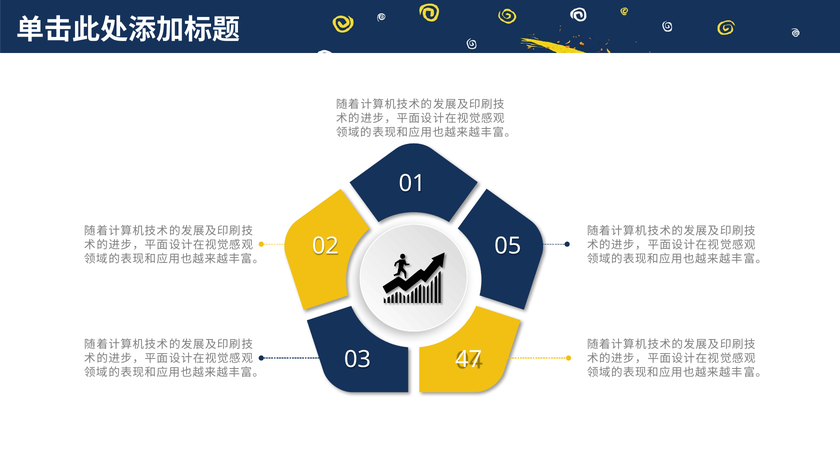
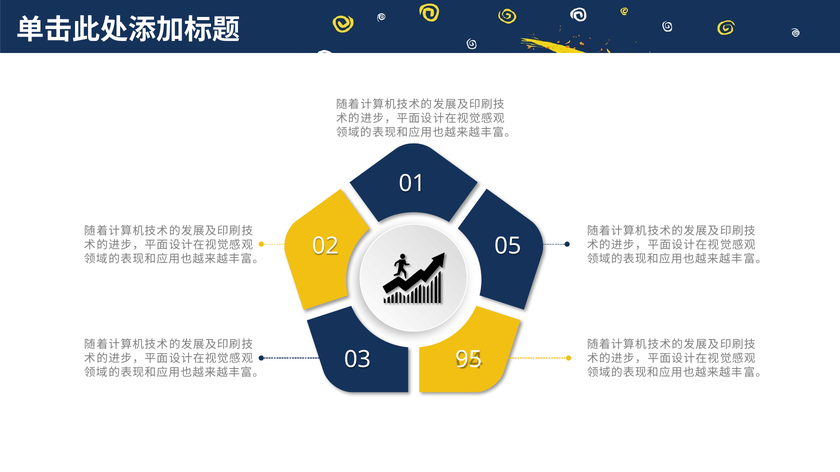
47: 47 -> 95 (469, 360)
